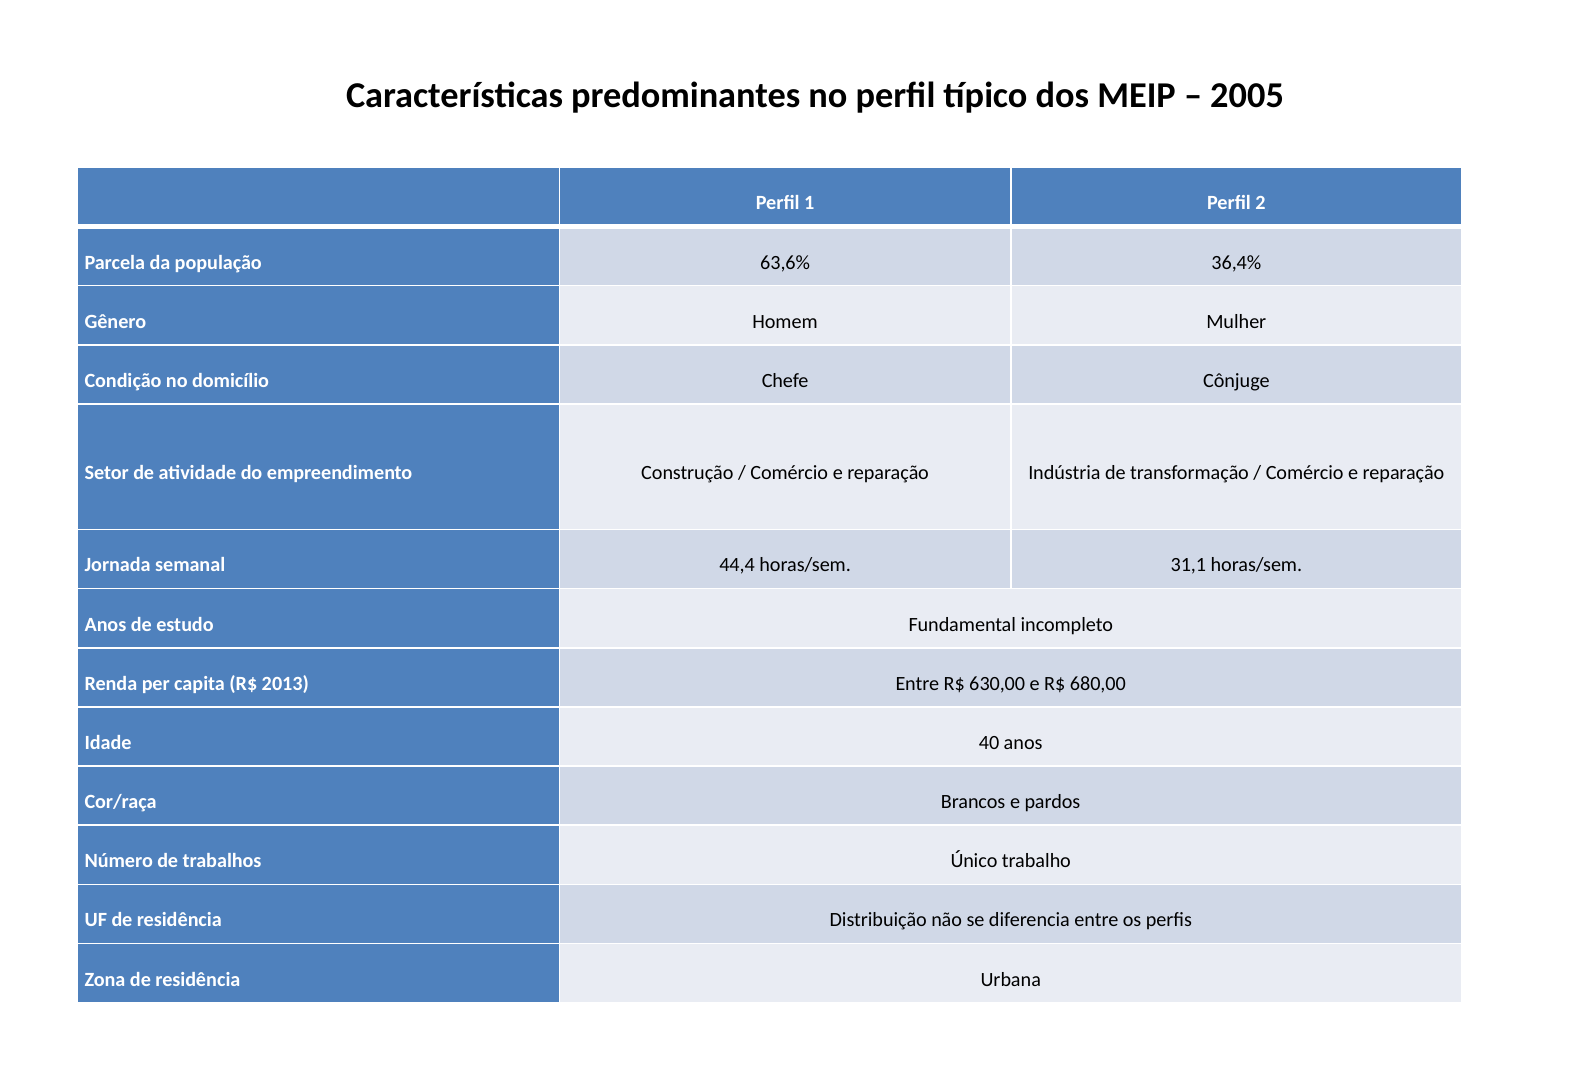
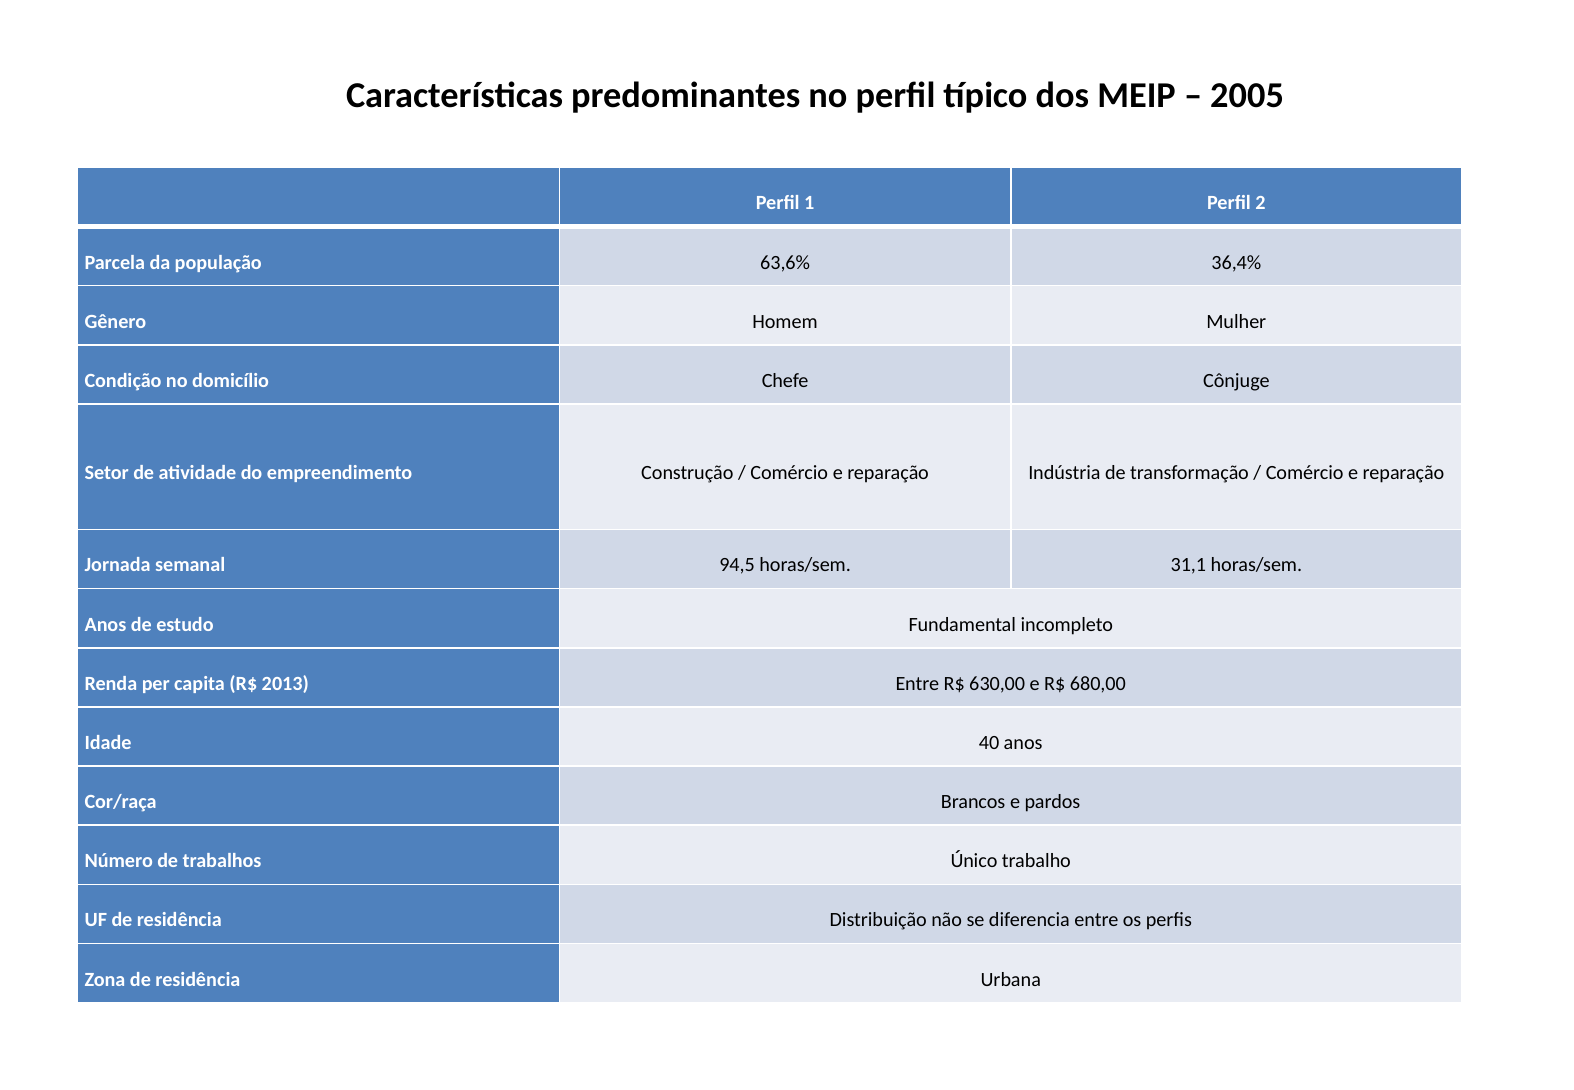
44,4: 44,4 -> 94,5 (737, 565)
